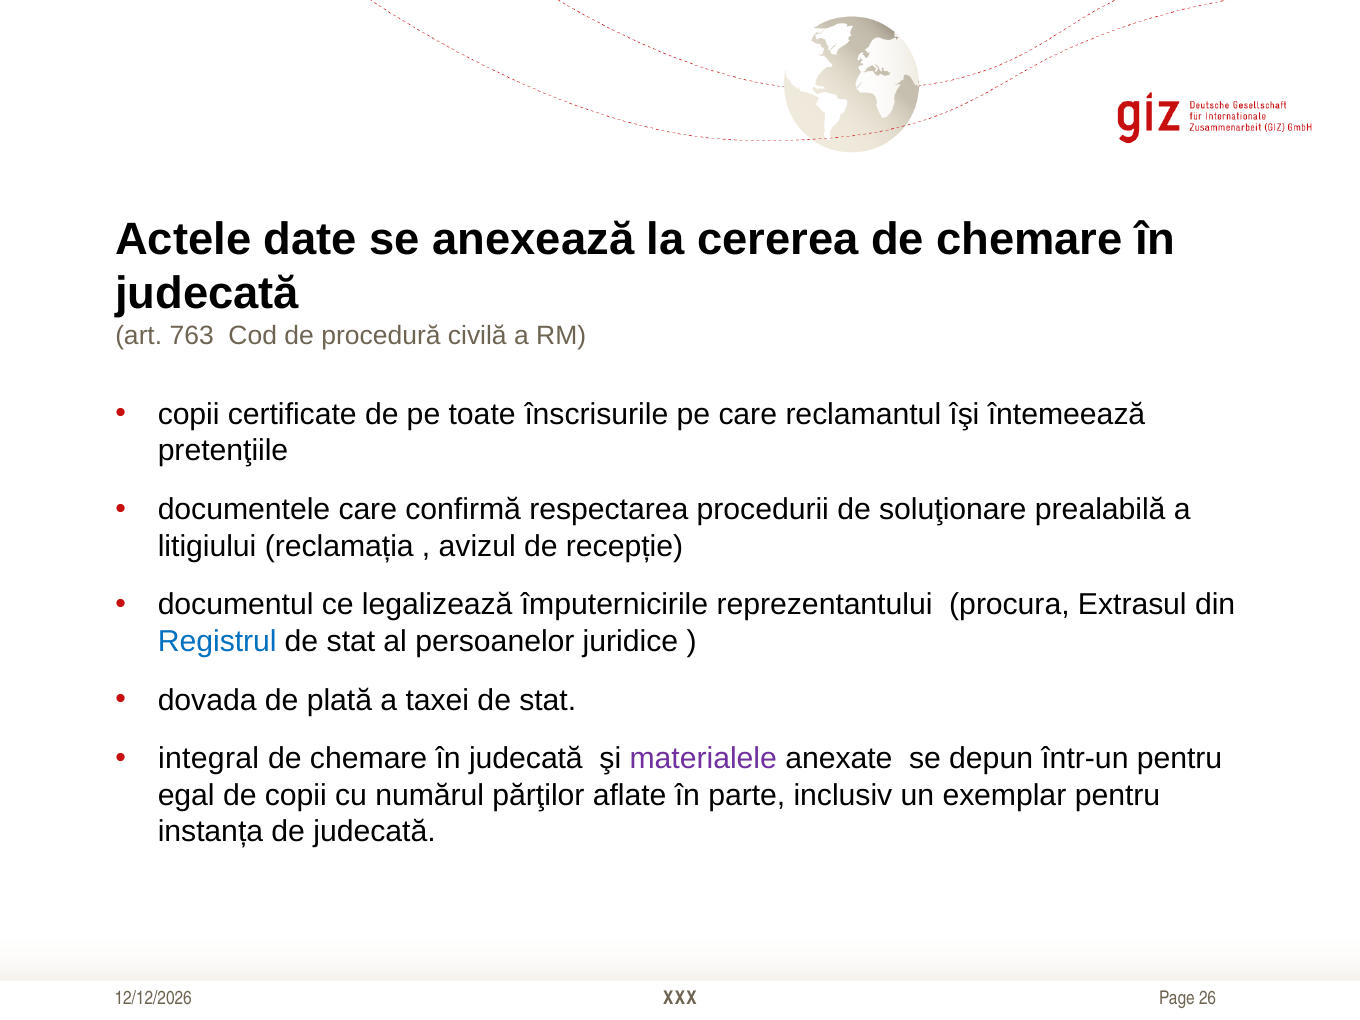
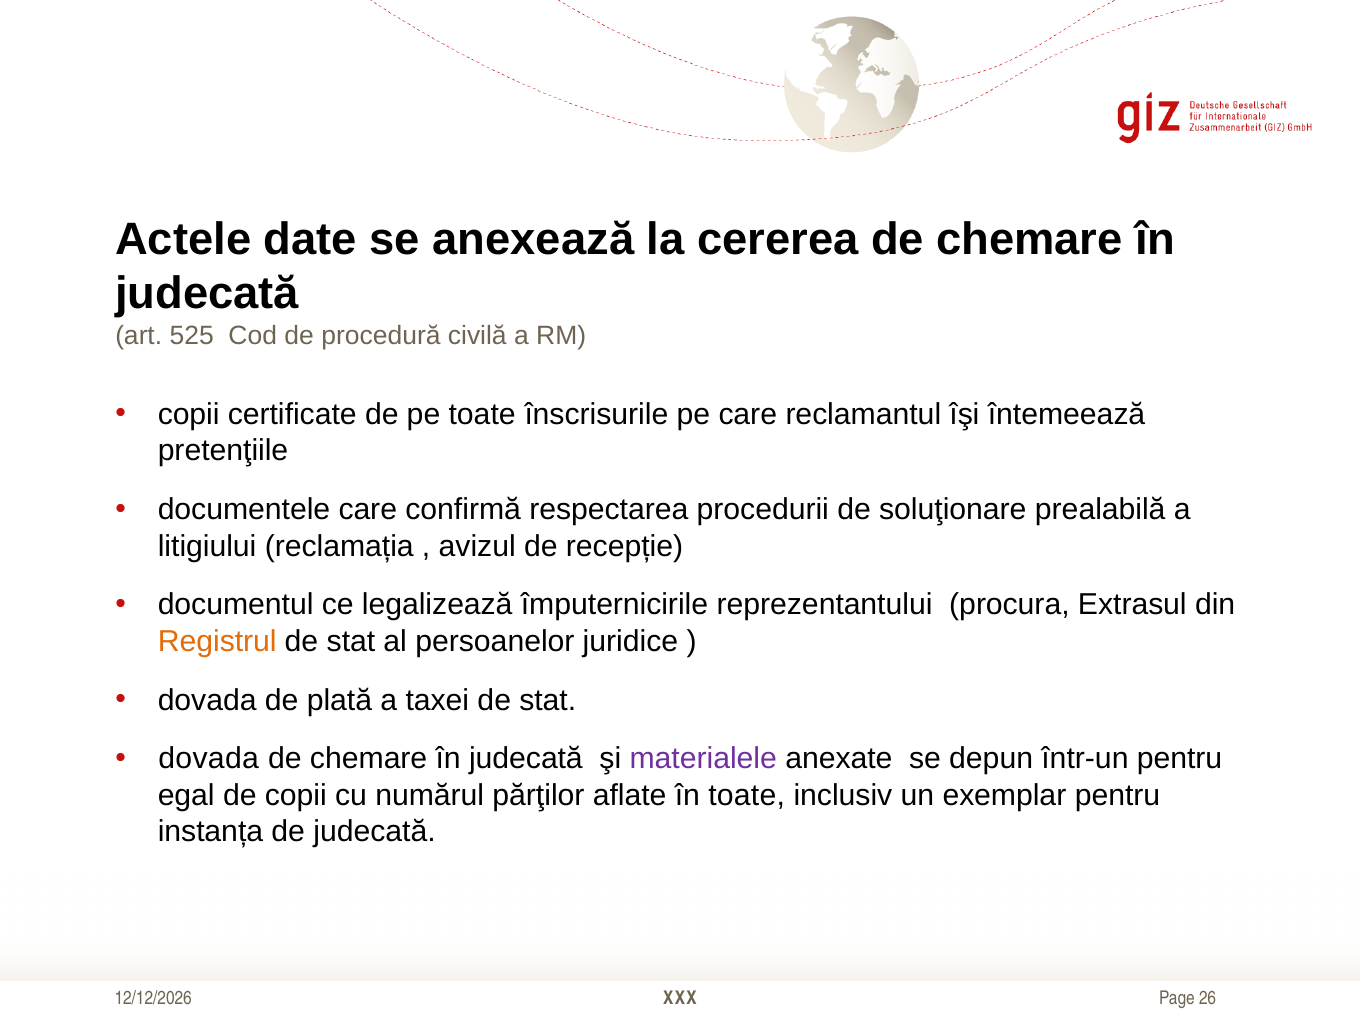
763: 763 -> 525 (192, 336)
Registrul colour: blue -> orange (217, 641)
integral: integral -> dovada (209, 759)
în parte: parte -> toate (747, 795)
